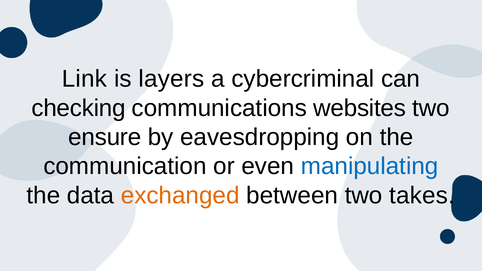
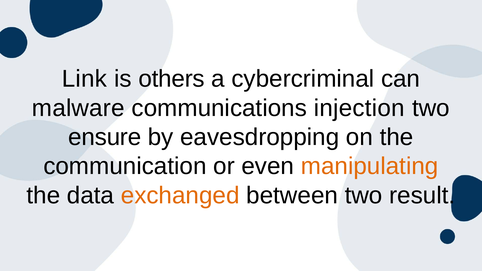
layers: layers -> others (172, 79)
checking: checking -> malware (78, 108)
websites: websites -> injection (359, 108)
manipulating colour: blue -> orange (370, 166)
takes: takes -> result (422, 196)
